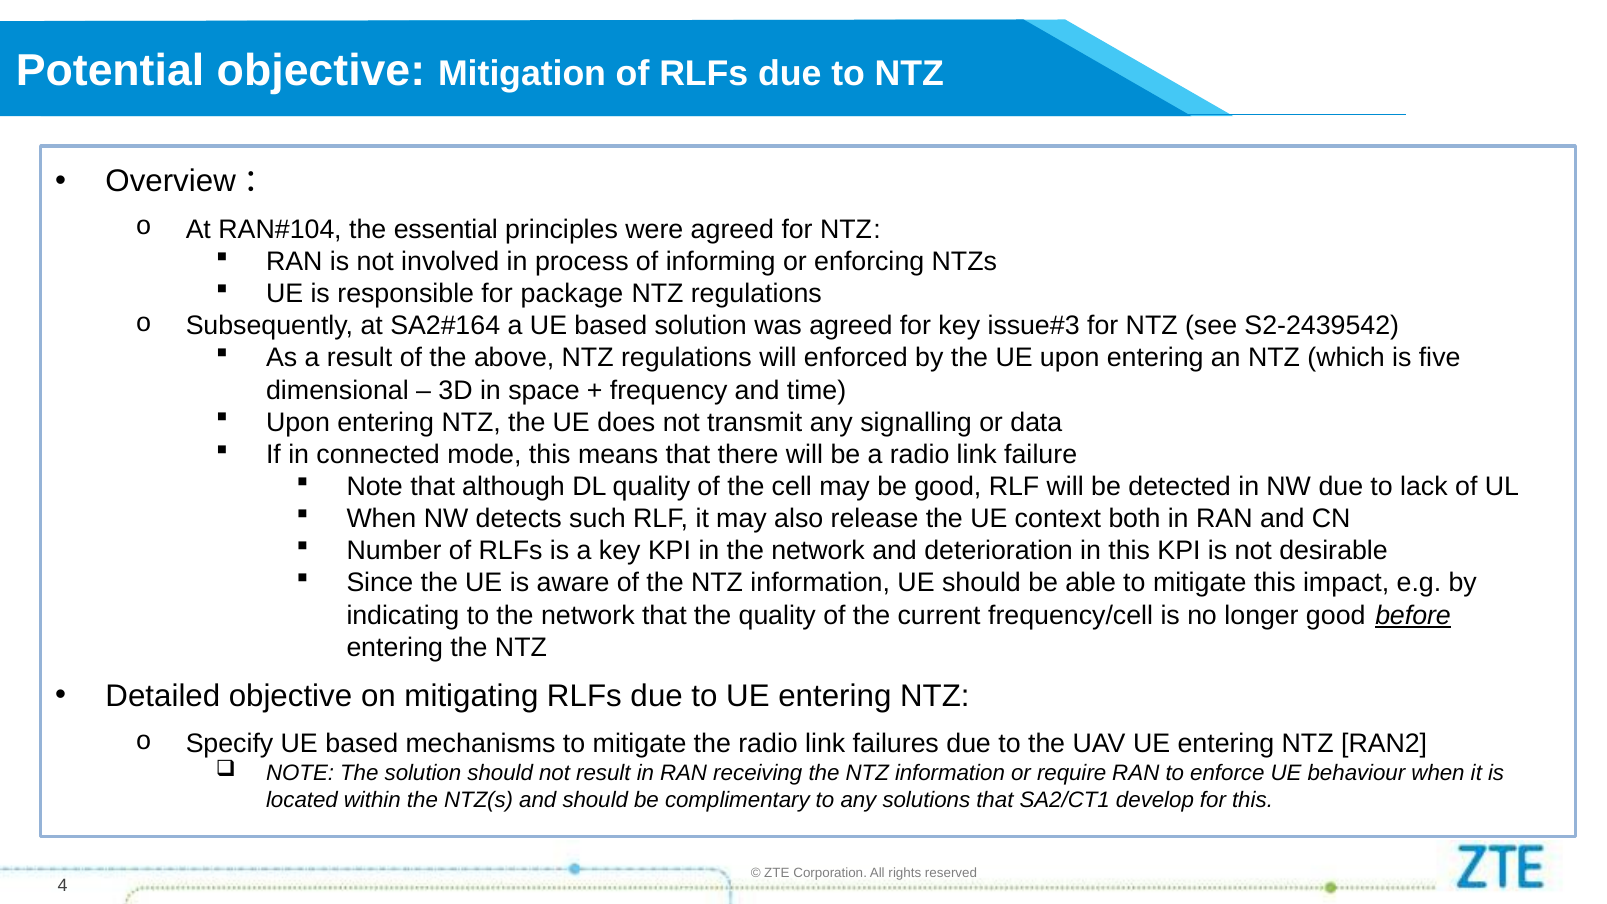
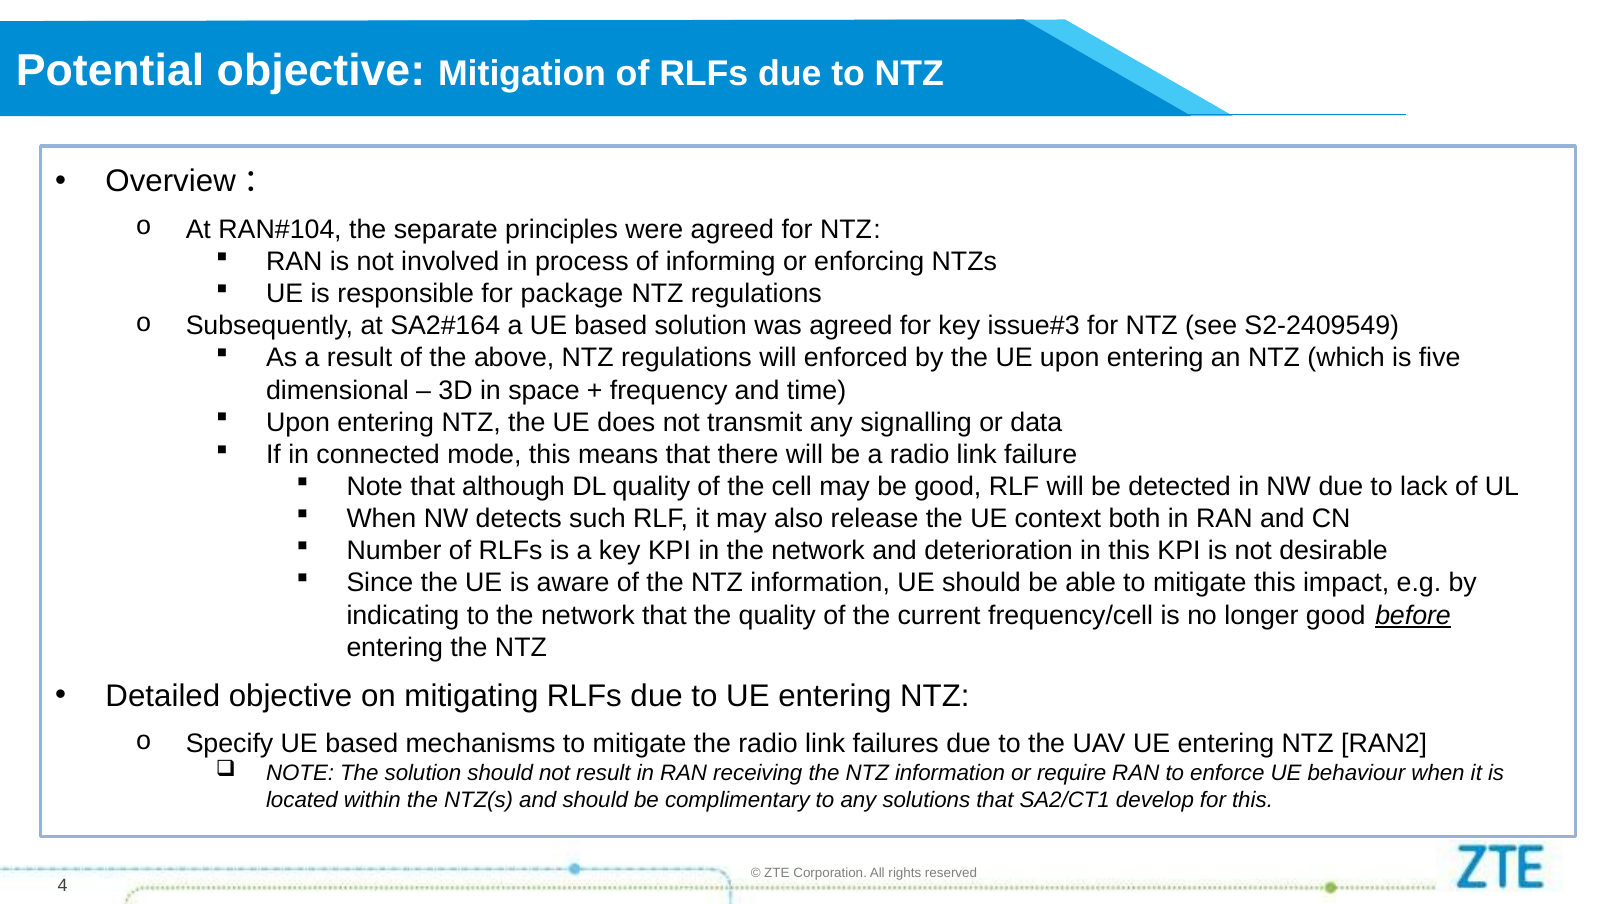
essential: essential -> separate (446, 230)
S2-2439542: S2-2439542 -> S2-2409549 (1322, 326)
